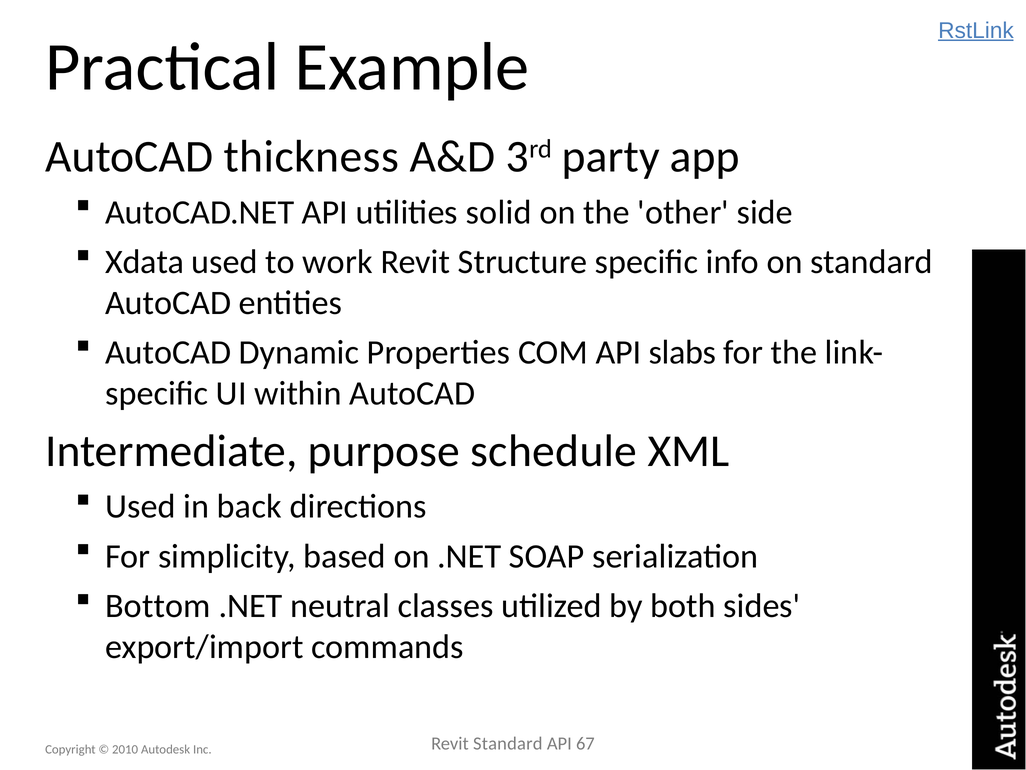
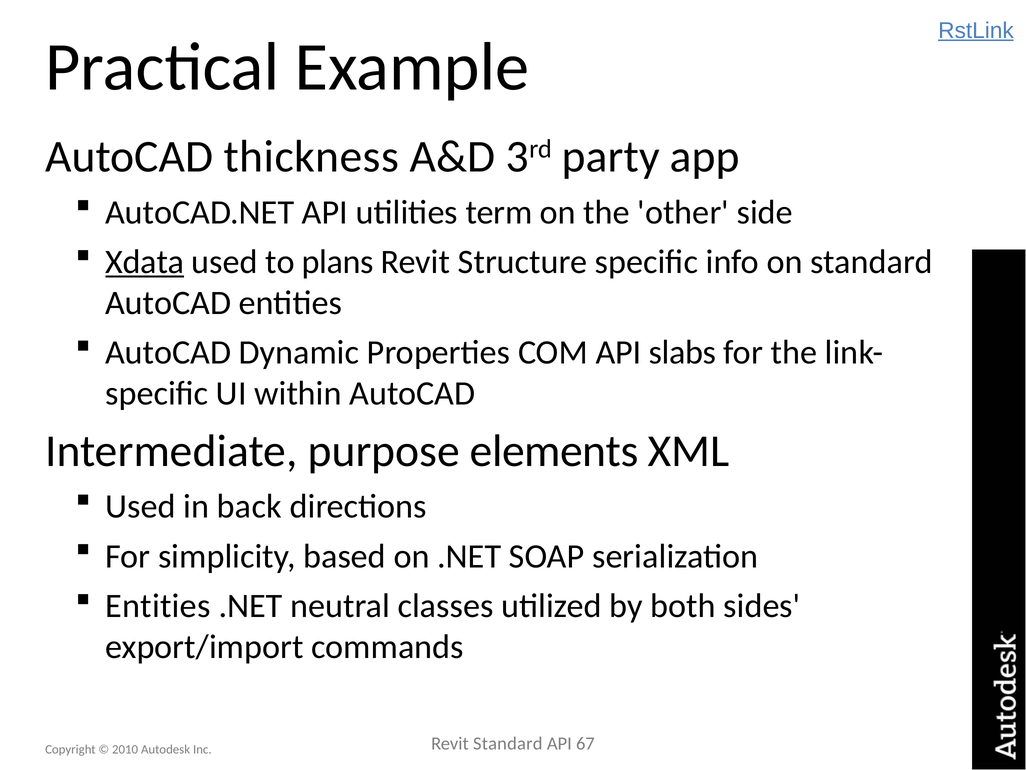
solid: solid -> term (499, 212)
Xdata underline: none -> present (145, 262)
work: work -> plans (338, 262)
schedule: schedule -> elements (554, 451)
Bottom: Bottom -> Entities (158, 606)
